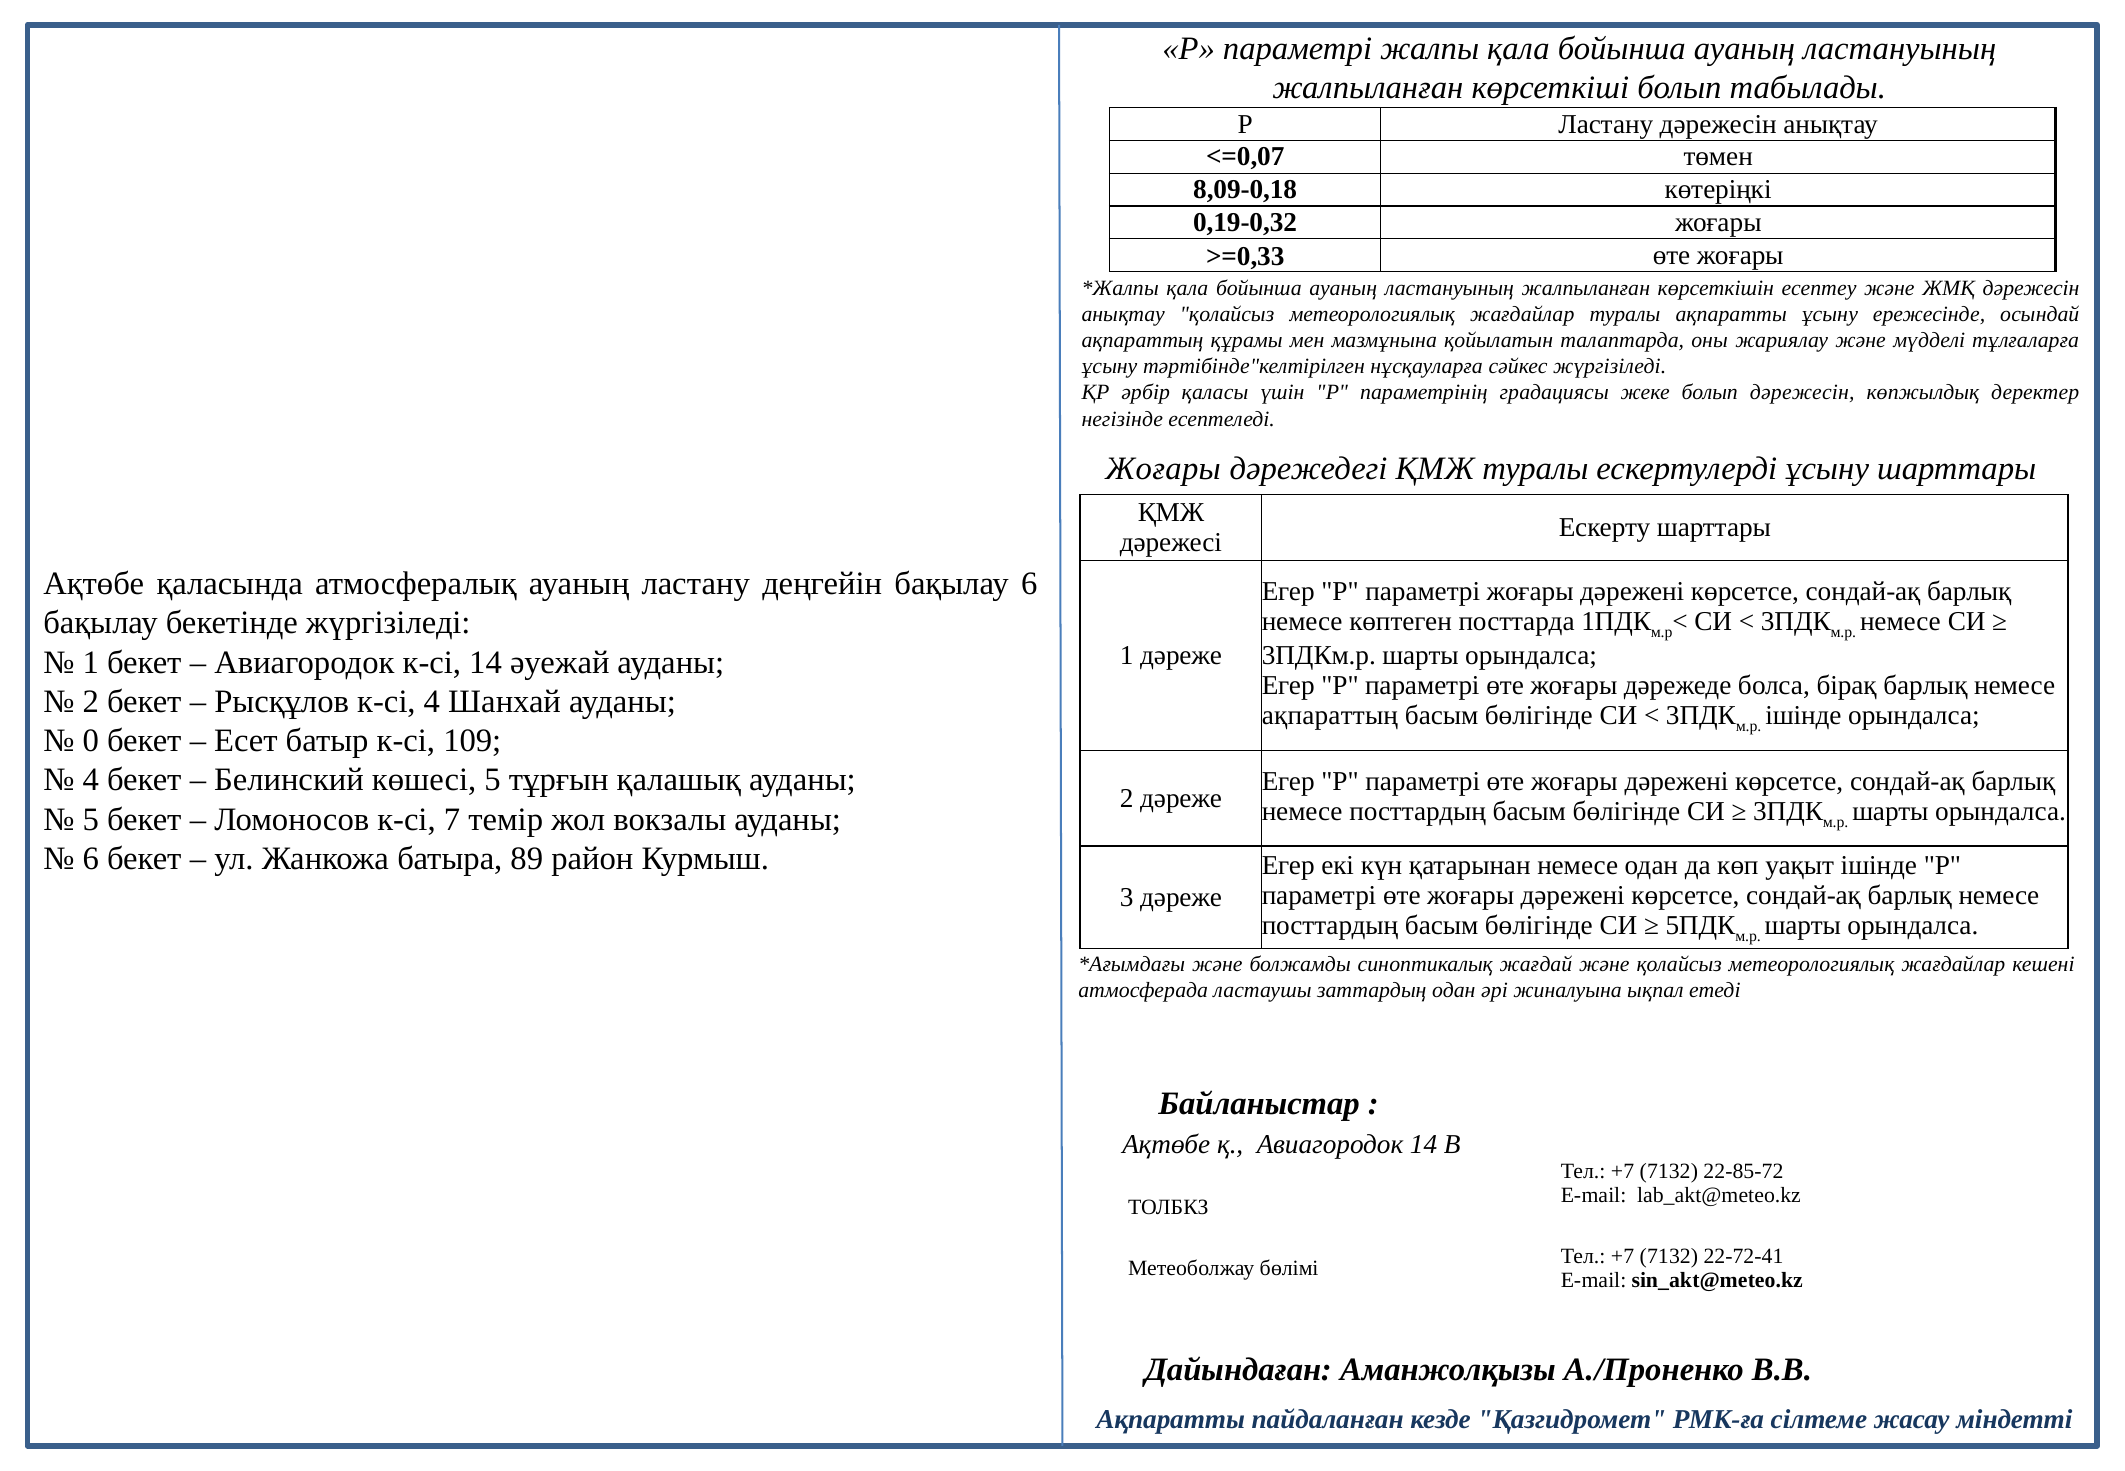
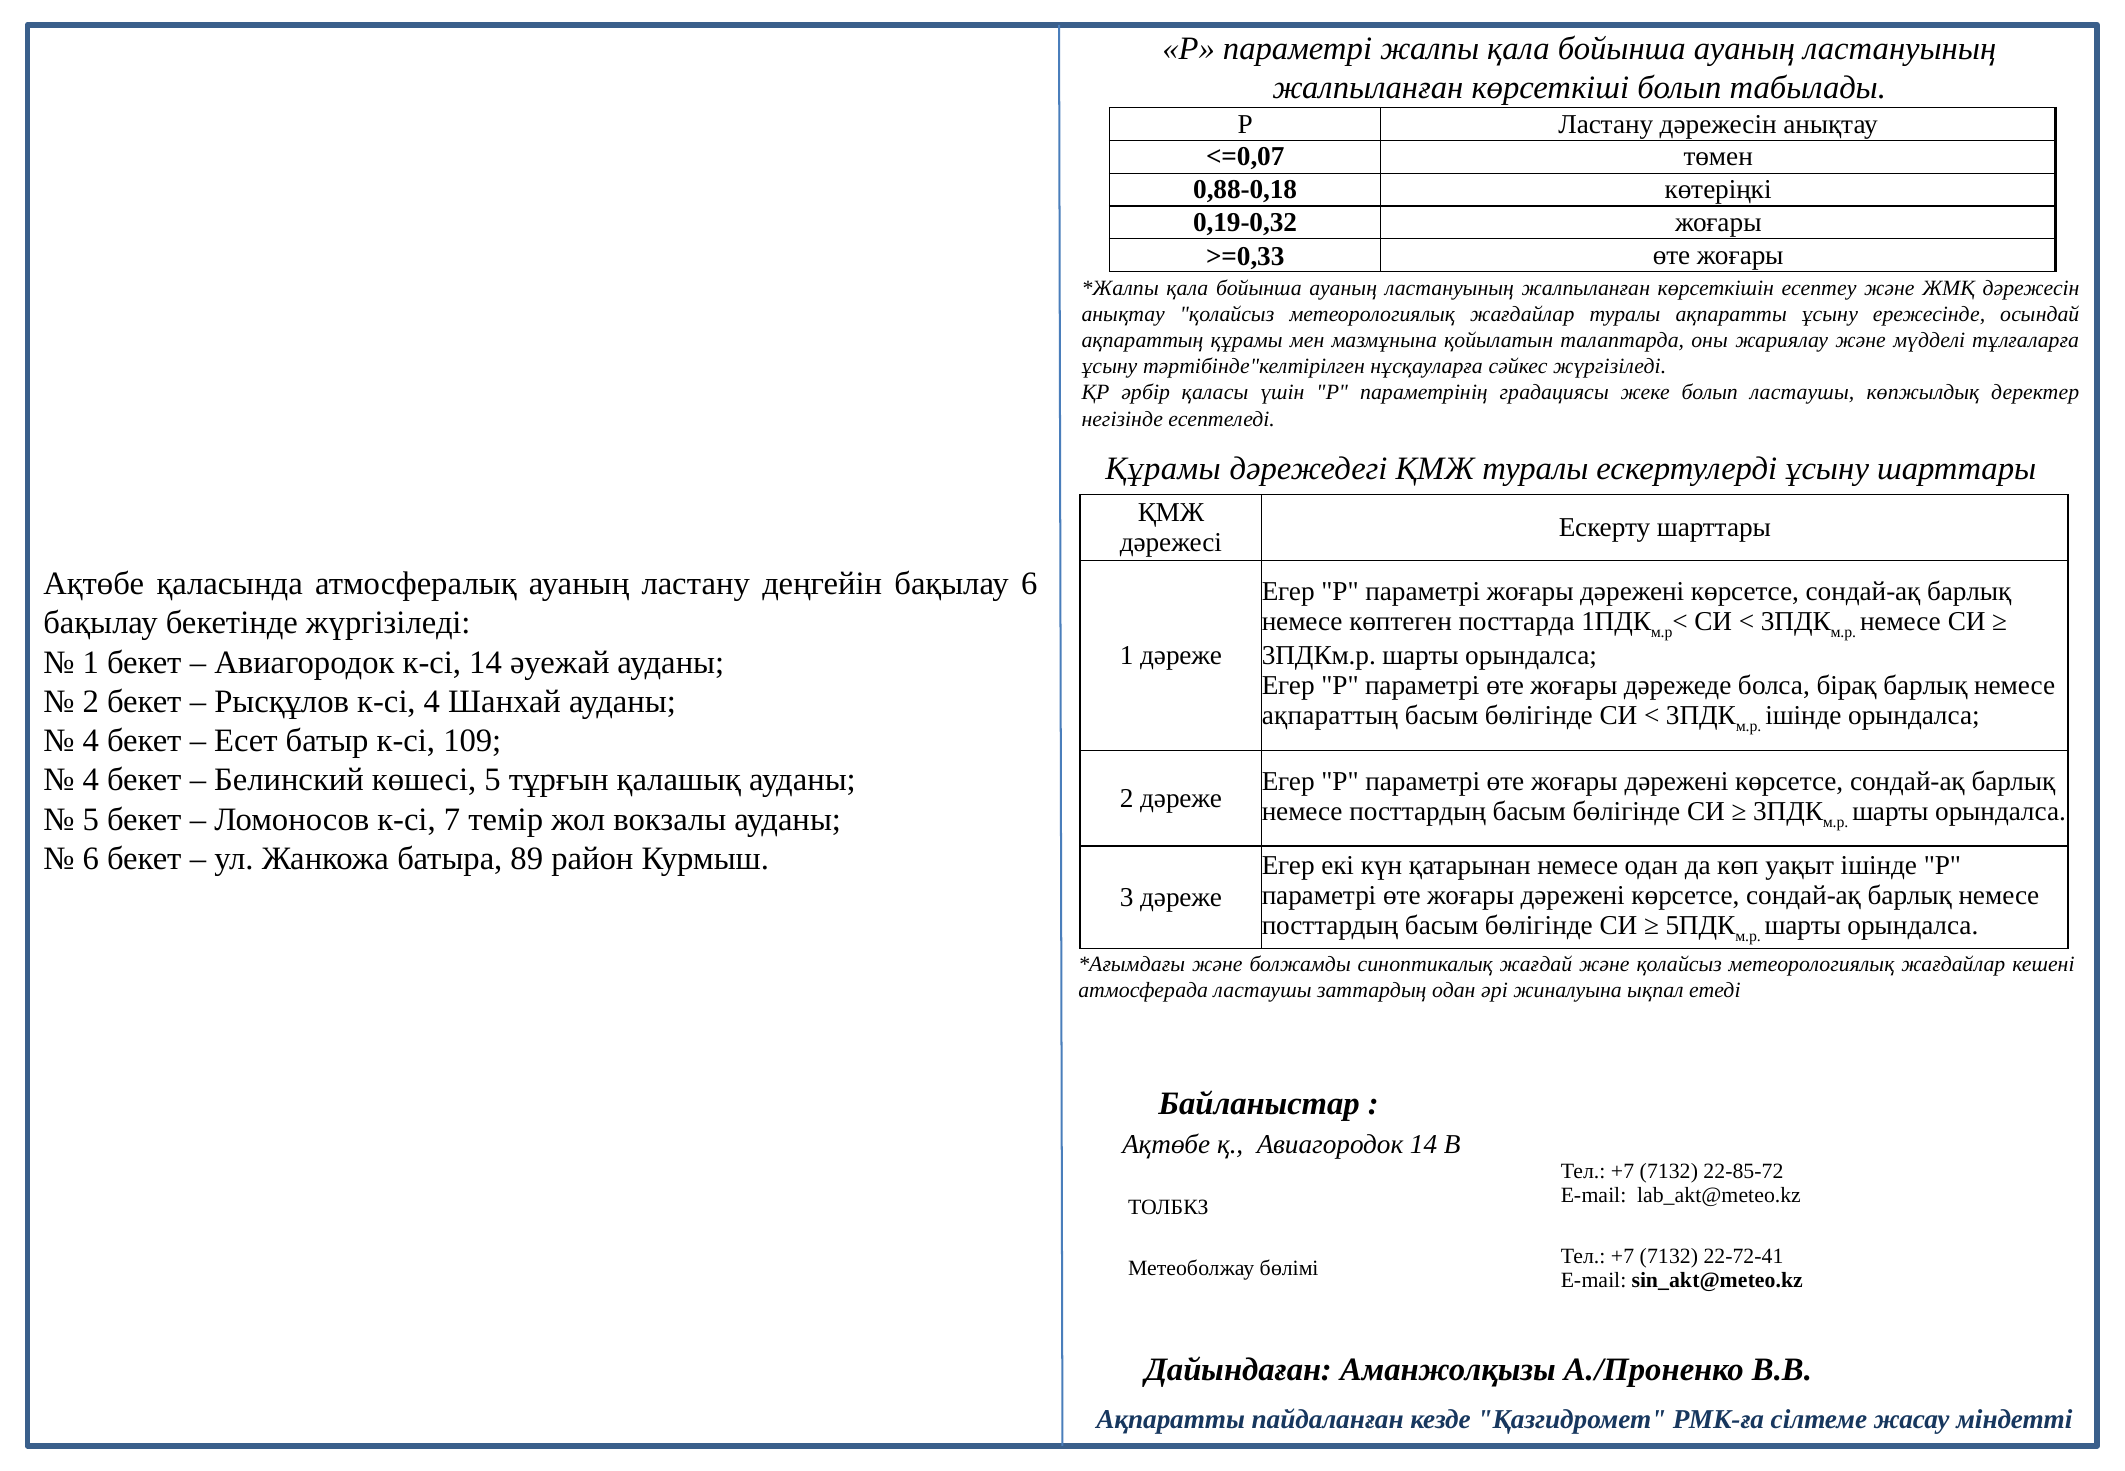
8,09-0,18: 8,09-0,18 -> 0,88-0,18 (1245, 190)
болып дәрежесін: дәрежесін -> ластаушы (1802, 393)
Жоғары: Жоғары -> Құрамы (1163, 469)
0: 0 -> 4 (91, 741)
